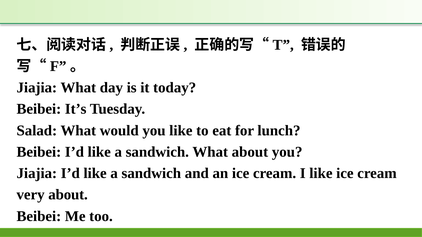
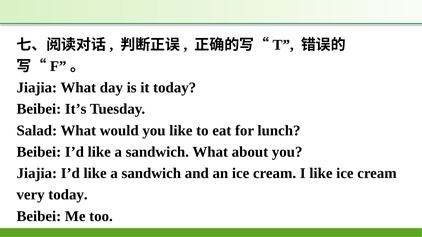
very about: about -> today (68, 195)
